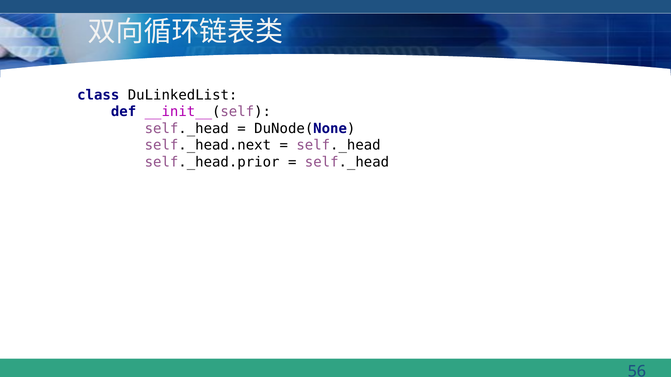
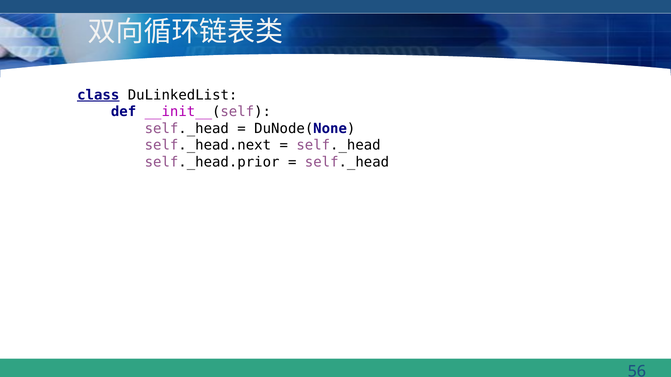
class underline: none -> present (98, 95)
